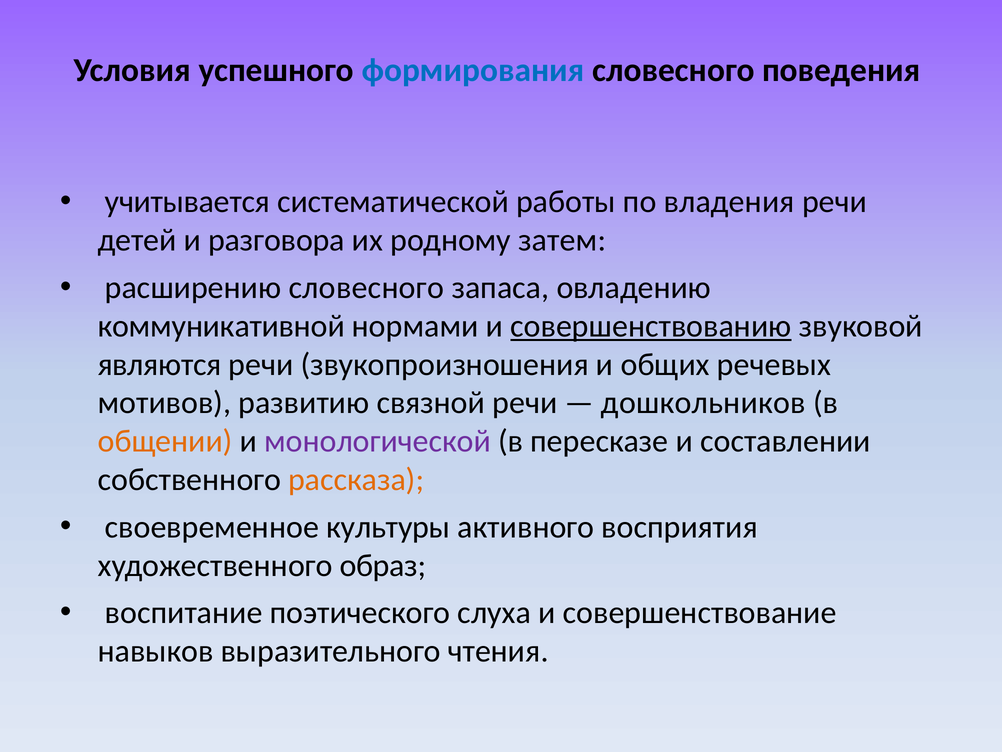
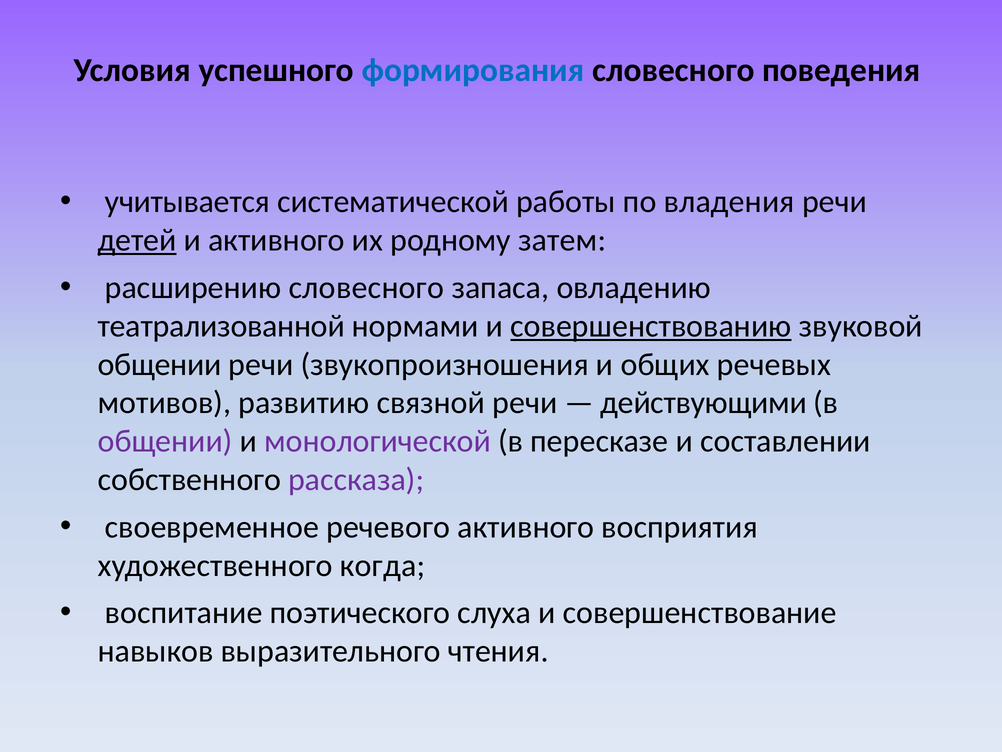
детей underline: none -> present (137, 240)
и разговора: разговора -> активного (276, 240)
коммуникативной: коммуникативной -> театрализованной (221, 326)
являются: являются -> общении (160, 364)
дошкольников: дошкольников -> действующими (704, 403)
общении colour: orange -> purple (165, 441)
рассказа colour: orange -> purple (356, 479)
культуры: культуры -> речевого (388, 527)
образ: образ -> когда (383, 565)
